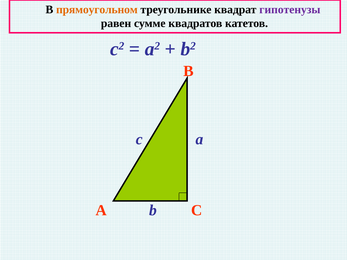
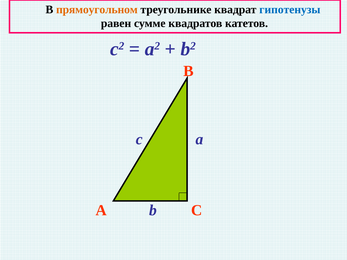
гипотенузы colour: purple -> blue (290, 9)
